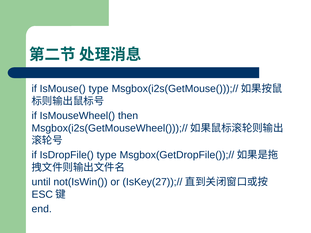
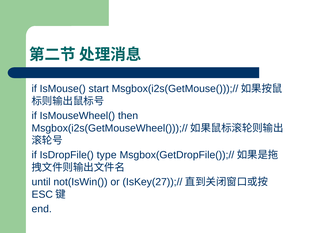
IsMouse( type: type -> start (99, 89)
